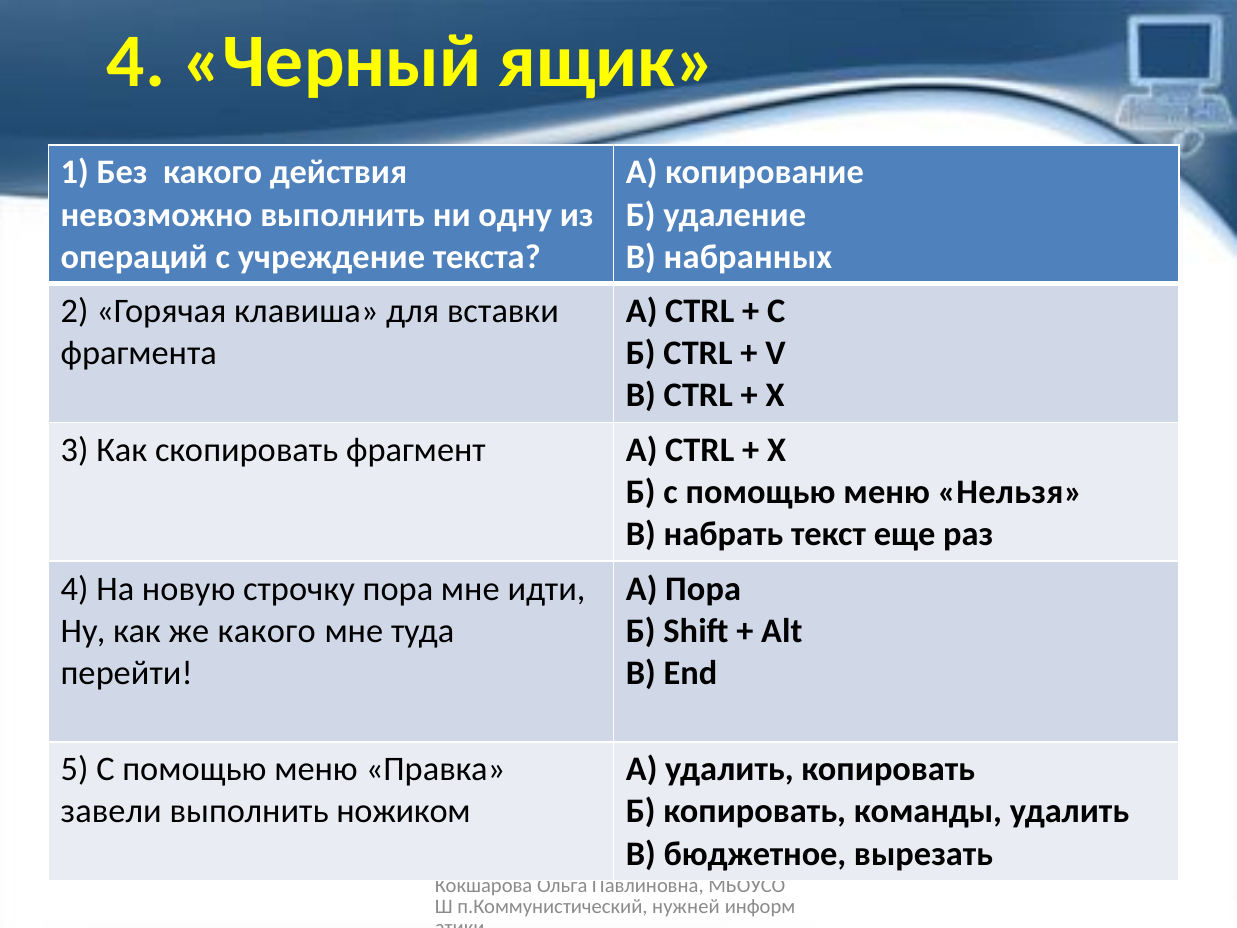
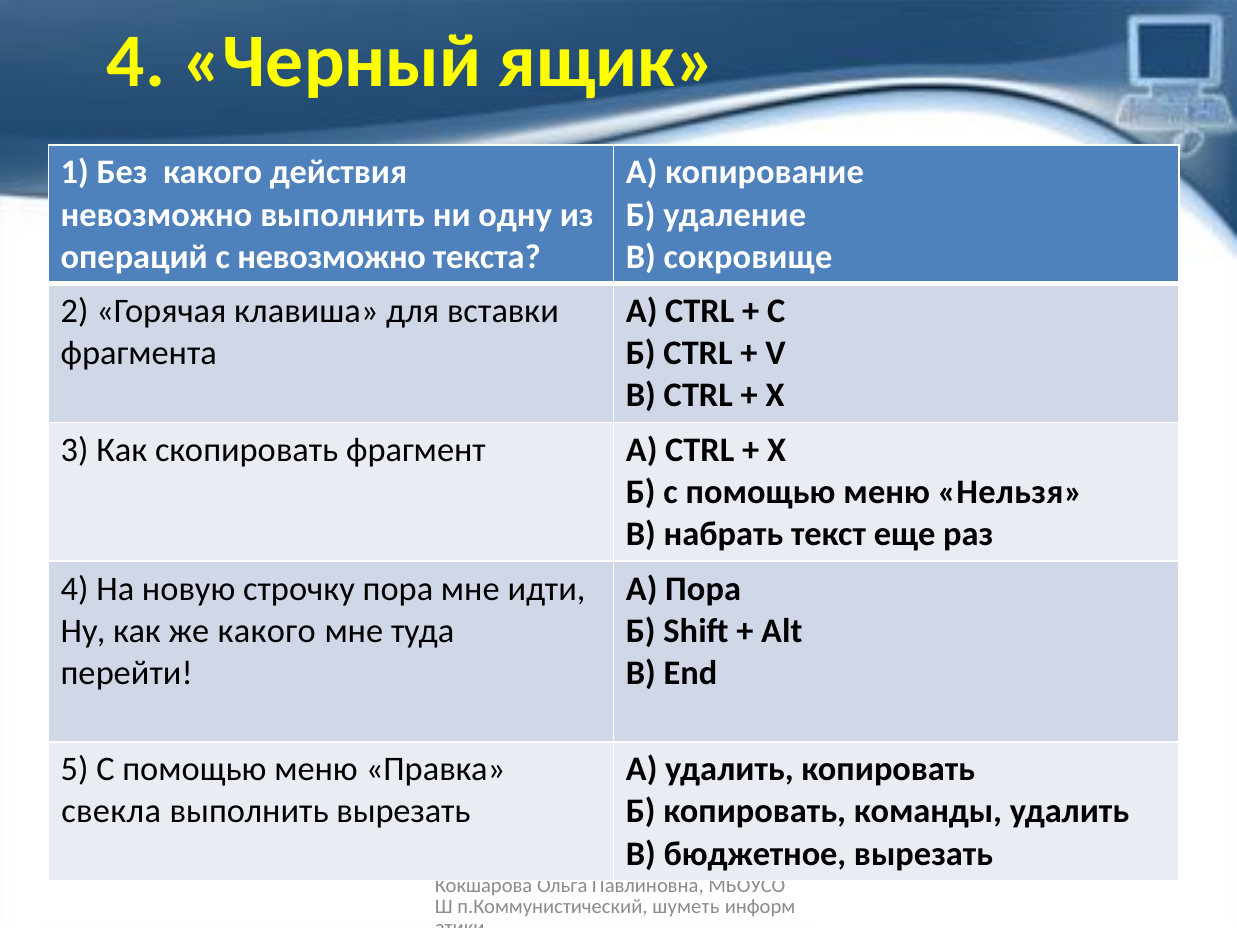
с учреждение: учреждение -> невозможно (332, 257)
набранных: набранных -> сокровище (748, 257)
завели: завели -> свекла (111, 811)
выполнить ножиком: ножиком -> вырезать (403, 811)
нужней: нужней -> шуметь (686, 906)
